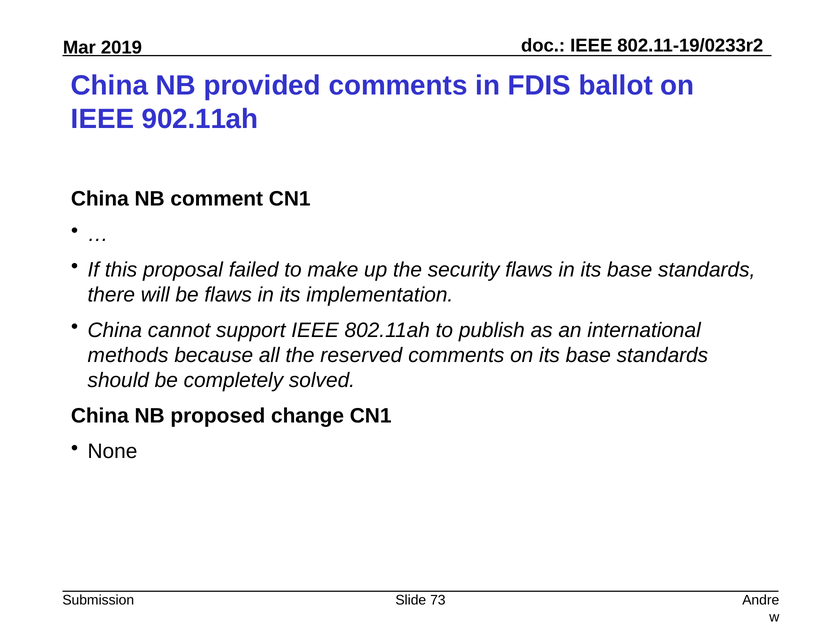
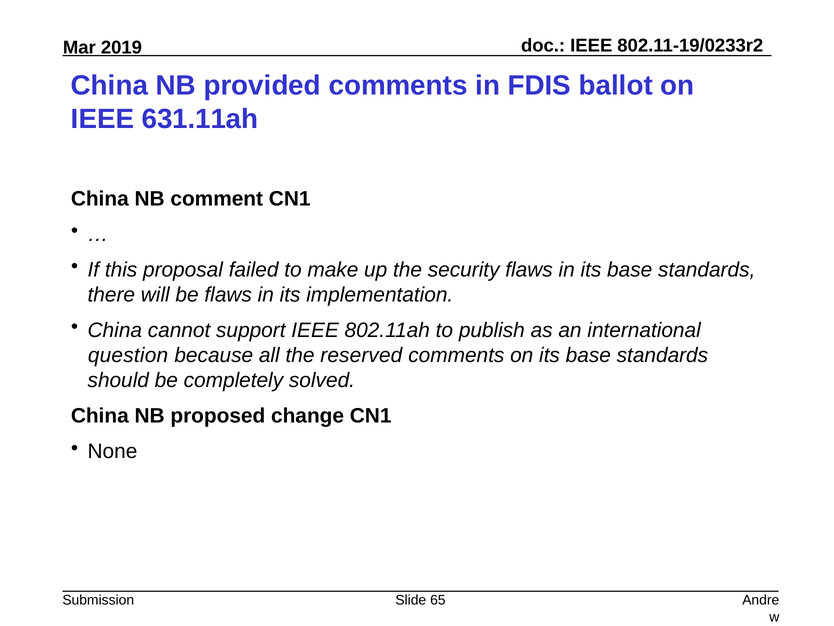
902.11ah: 902.11ah -> 631.11ah (200, 119)
methods: methods -> question (128, 355)
73: 73 -> 65 (438, 600)
